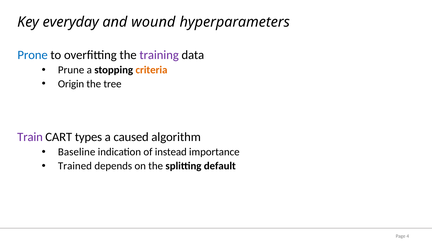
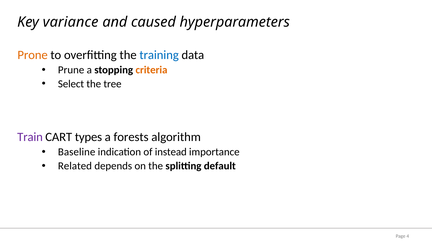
everyday: everyday -> variance (71, 22)
wound: wound -> caused (153, 22)
Prone colour: blue -> orange (33, 55)
training colour: purple -> blue (159, 55)
Origin: Origin -> Select (71, 84)
caused: caused -> forests (131, 137)
Trained: Trained -> Related (75, 166)
